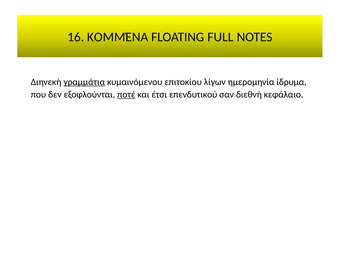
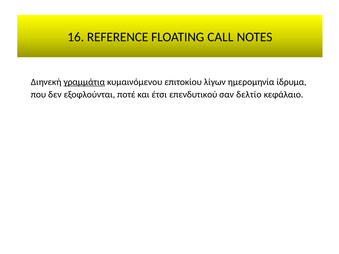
ΚΟΜΜΈΝΑ: ΚΟΜΜΈΝΑ -> REFERENCE (118, 37)
FULL: FULL -> CALL (220, 37)
ποτέ underline: present -> none (126, 94)
διεθνή: διεθνή -> δελτίο (249, 94)
